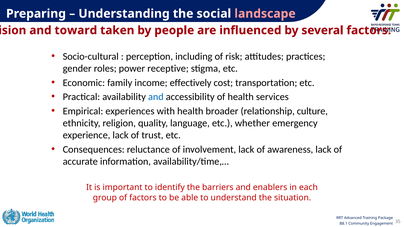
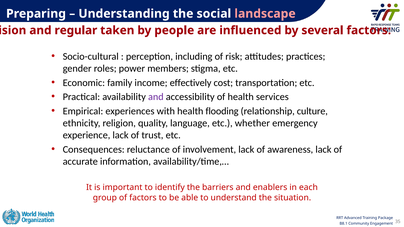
toward: toward -> regular (76, 30)
receptive: receptive -> members (168, 69)
and colour: blue -> purple (156, 97)
broader: broader -> flooding (222, 111)
